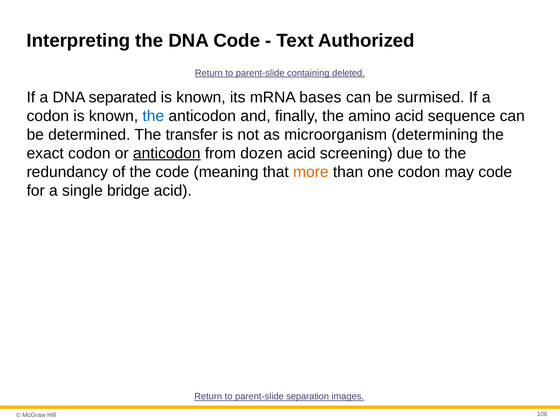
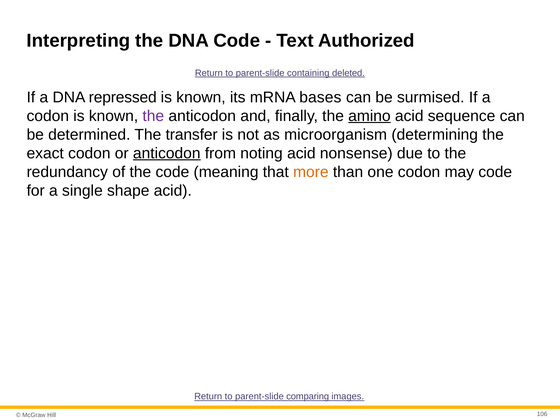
separated: separated -> repressed (123, 97)
the colour: blue -> purple (153, 116)
amino underline: none -> present (369, 116)
dozen: dozen -> noting (261, 153)
screening: screening -> nonsense (356, 153)
bridge: bridge -> shape (128, 191)
separation: separation -> comparing (308, 397)
